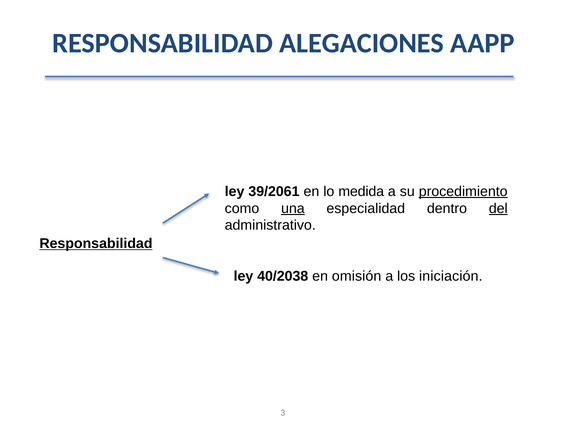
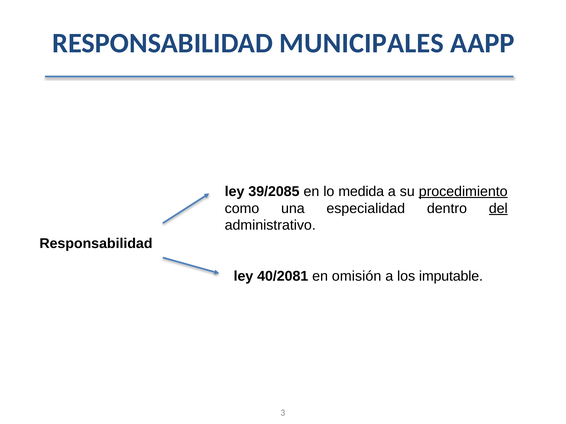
ALEGACIONES: ALEGACIONES -> MUNICIPALES (362, 43)
39/2061: 39/2061 -> 39/2085 (274, 192)
una underline: present -> none (293, 209)
Responsabilidad underline: present -> none (96, 244)
40/2038: 40/2038 -> 40/2081 (283, 277)
iniciación: iniciación -> imputable (451, 277)
